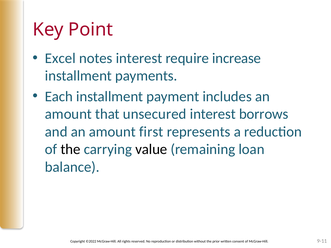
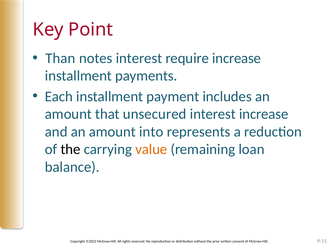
Excel: Excel -> Than (60, 58)
interest borrows: borrows -> increase (264, 114)
first: first -> into (151, 132)
value colour: black -> orange (151, 149)
